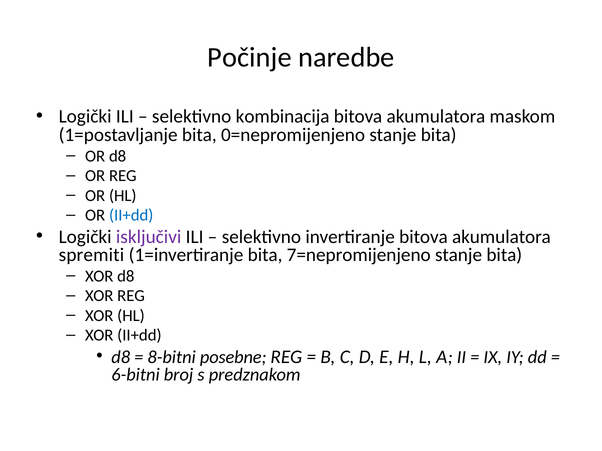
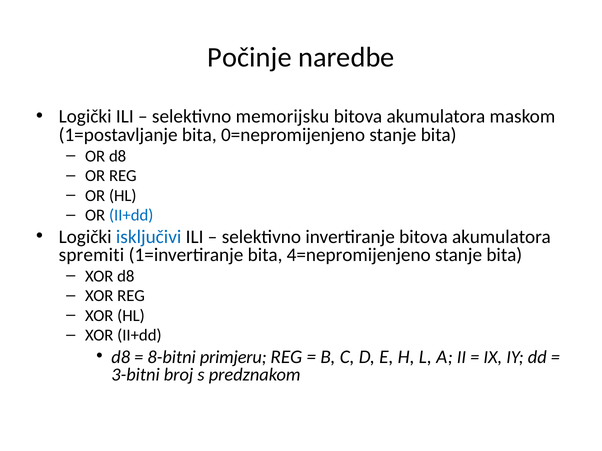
kombinacija: kombinacija -> memorijsku (283, 117)
isključivi colour: purple -> blue (149, 237)
7=nepromijenjeno: 7=nepromijenjeno -> 4=nepromijenjeno (359, 255)
posebne: posebne -> primjeru (233, 357)
6-bitni: 6-bitni -> 3-bitni (136, 375)
